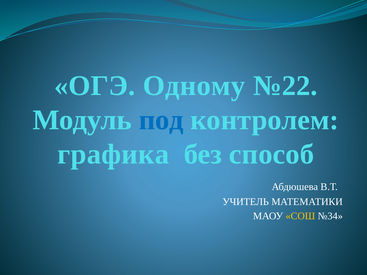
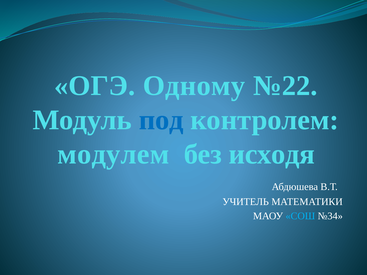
графика: графика -> модулем (113, 154)
способ: способ -> исходя (272, 154)
СОШ colour: yellow -> light blue (300, 216)
